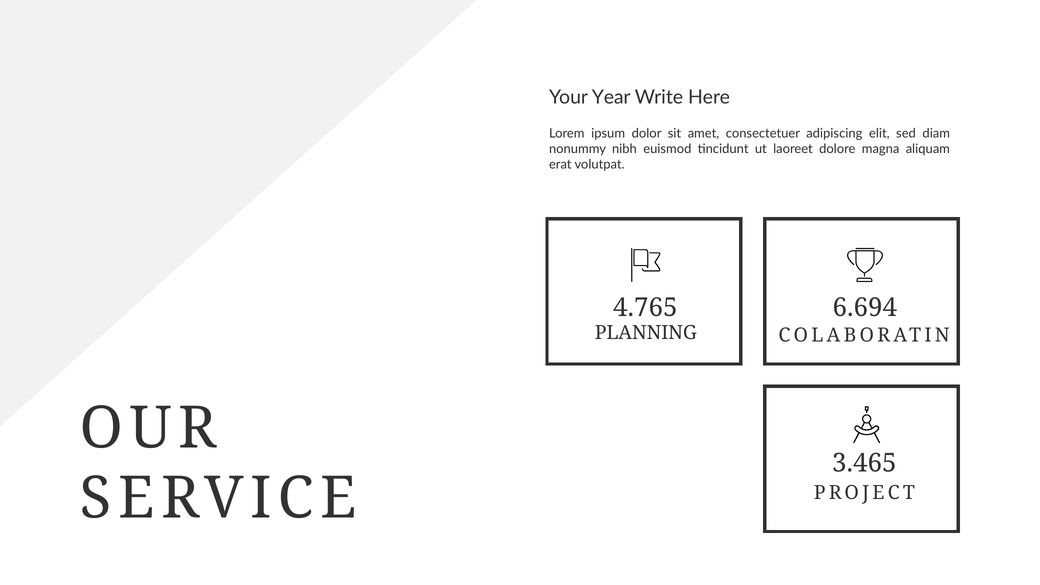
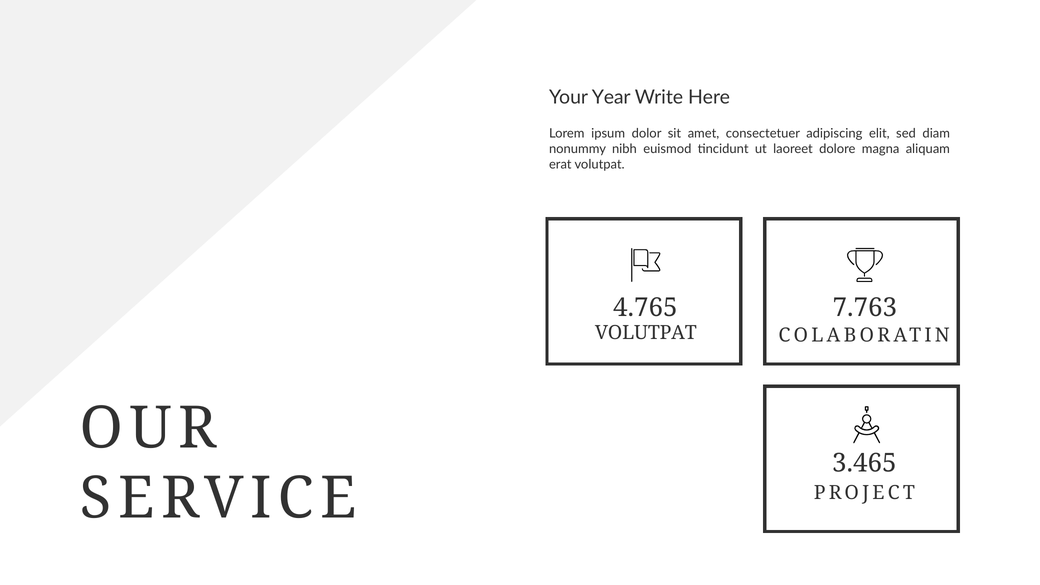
6.694: 6.694 -> 7.763 (865, 308)
PLANNING: PLANNING -> VOLUTPAT (646, 333)
